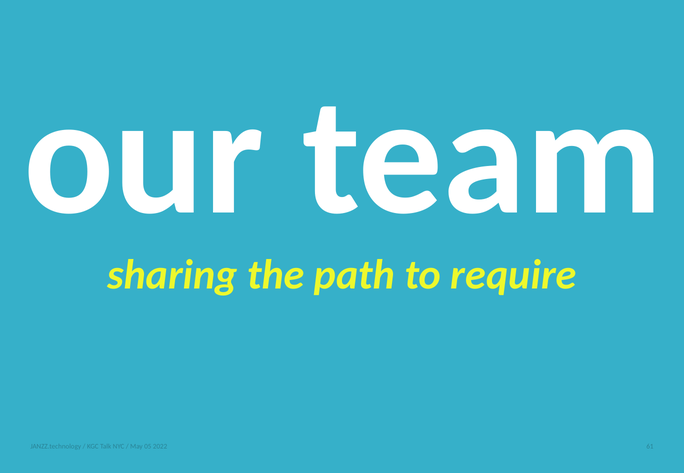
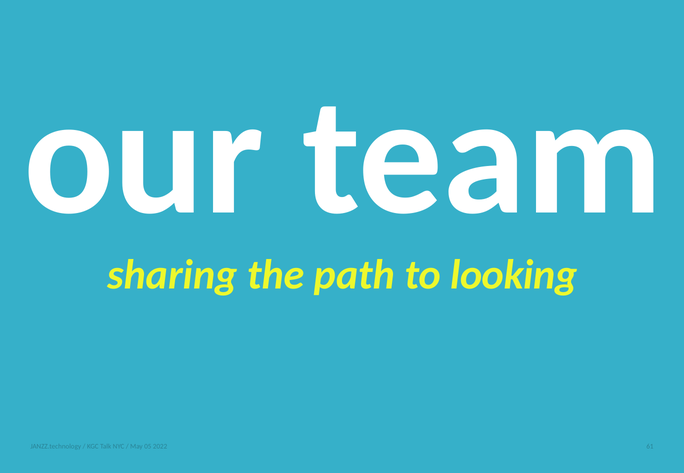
require: require -> looking (514, 275)
